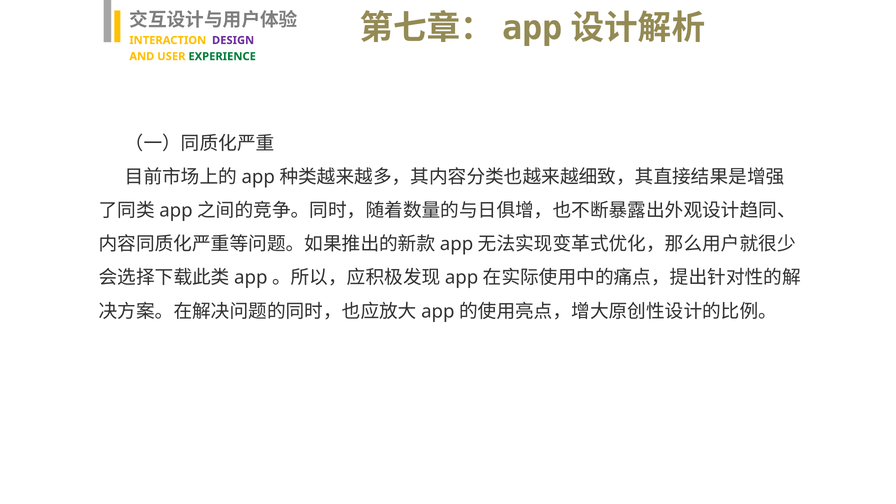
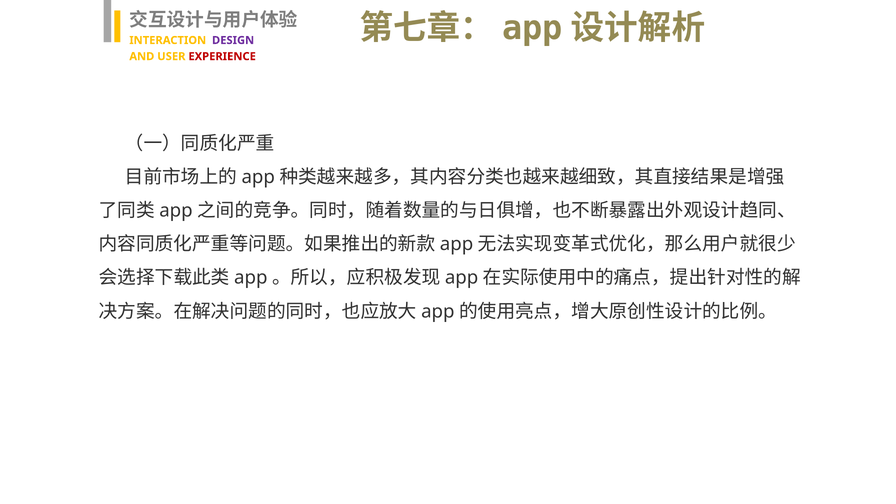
EXPERIENCE colour: green -> red (222, 56)
